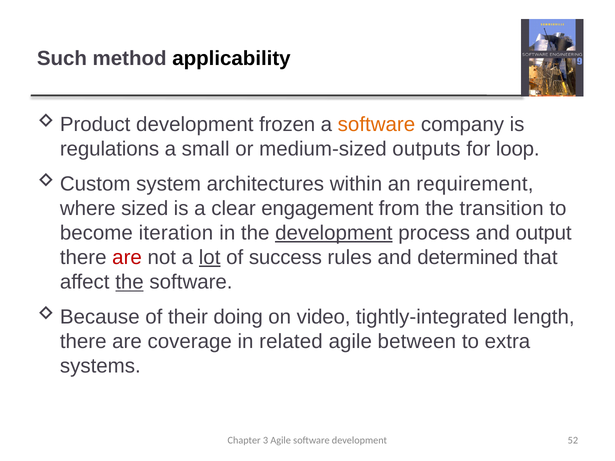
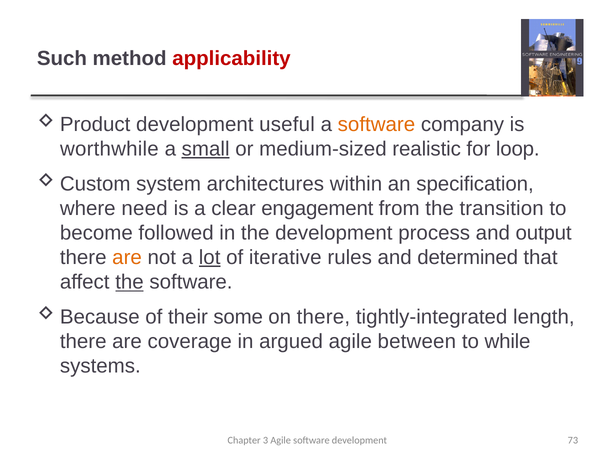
applicability colour: black -> red (231, 58)
frozen: frozen -> useful (287, 124)
regulations: regulations -> worthwhile (109, 149)
small underline: none -> present (206, 149)
outputs: outputs -> realistic (427, 149)
requirement: requirement -> specification (475, 184)
sized: sized -> need (145, 208)
iteration: iteration -> followed (176, 233)
development underline: present -> none (334, 233)
are colour: red -> orange (127, 258)
success: success -> iterative (285, 258)
doing: doing -> some (238, 317)
on video: video -> there (323, 317)
related: related -> argued (291, 342)
extra: extra -> while (508, 342)
52: 52 -> 73 (573, 440)
